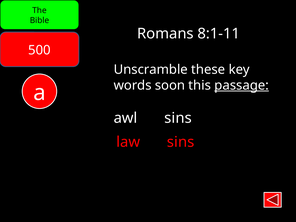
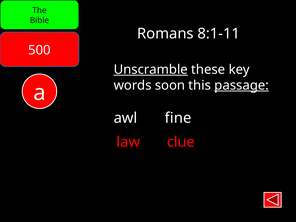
Unscramble underline: none -> present (151, 69)
awl sins: sins -> fine (178, 118)
law sins: sins -> clue (181, 142)
